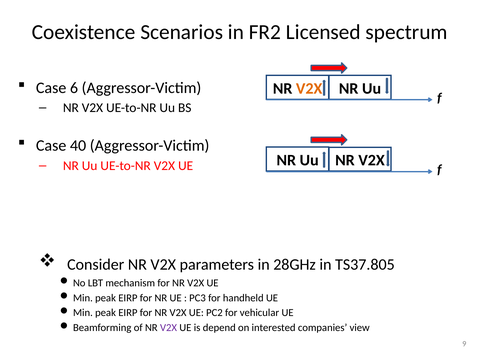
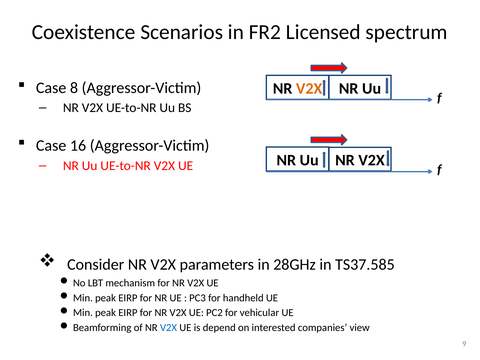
6: 6 -> 8 (74, 88)
40: 40 -> 16 (78, 146)
TS37.805: TS37.805 -> TS37.585 (365, 265)
V2X colour: purple -> blue (169, 328)
